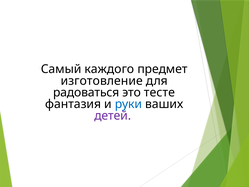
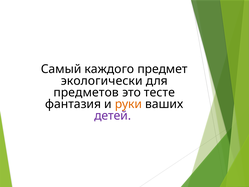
изготовление: изготовление -> экологически (102, 81)
радоваться: радоваться -> предметов (86, 92)
руки colour: blue -> orange (128, 104)
